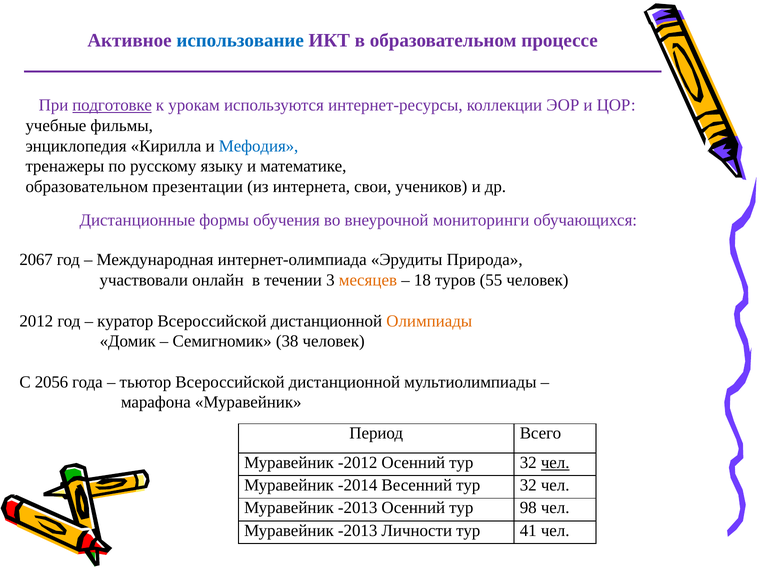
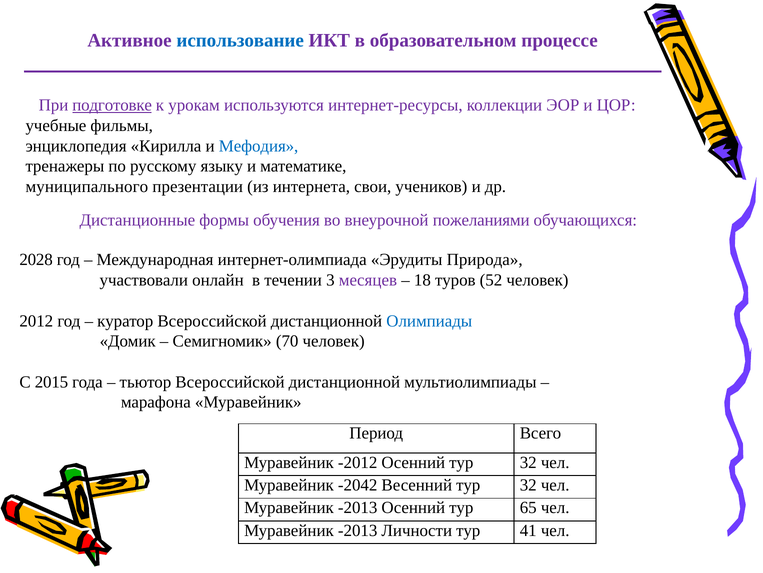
образовательном: образовательном -> муниципального (87, 186)
мониторинги: мониторинги -> пожеланиями (481, 220)
2067: 2067 -> 2028 (36, 260)
месяцев colour: orange -> purple (368, 280)
55: 55 -> 52 (491, 280)
Олимпиады colour: orange -> blue (429, 321)
38: 38 -> 70 (287, 341)
2056: 2056 -> 2015 (52, 382)
чел underline: present -> none (555, 462)
-2014: -2014 -> -2042 (358, 485)
98: 98 -> 65 (528, 507)
